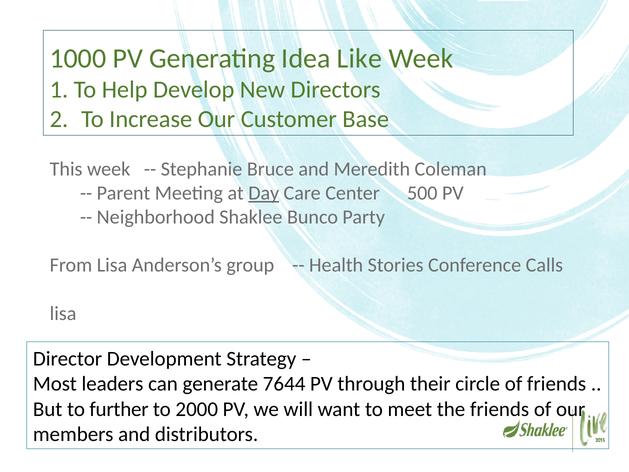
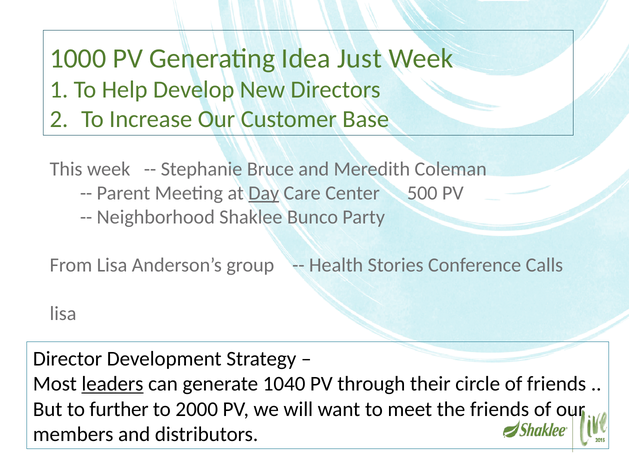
Like: Like -> Just (360, 58)
leaders underline: none -> present (112, 384)
7644: 7644 -> 1040 (284, 384)
